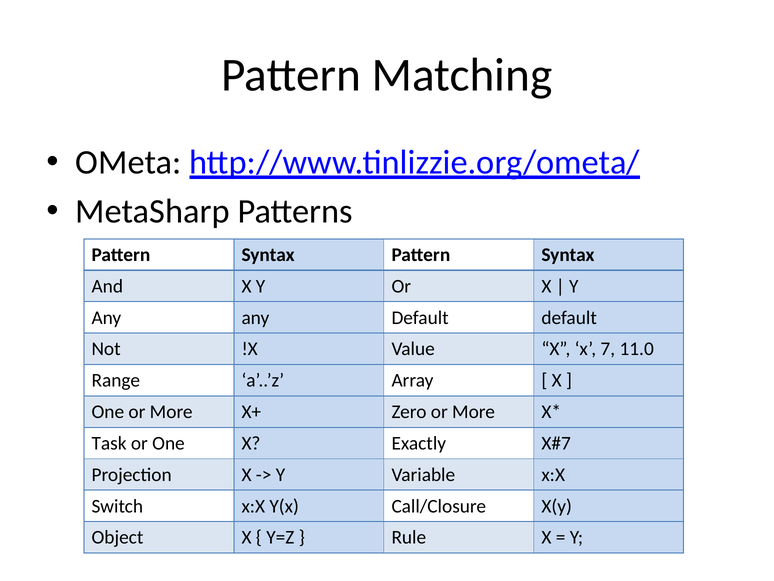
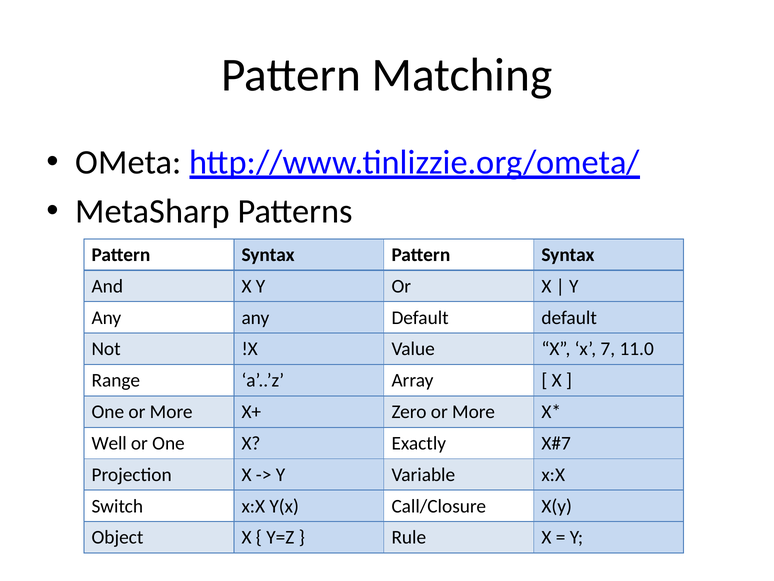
Task: Task -> Well (109, 443)
